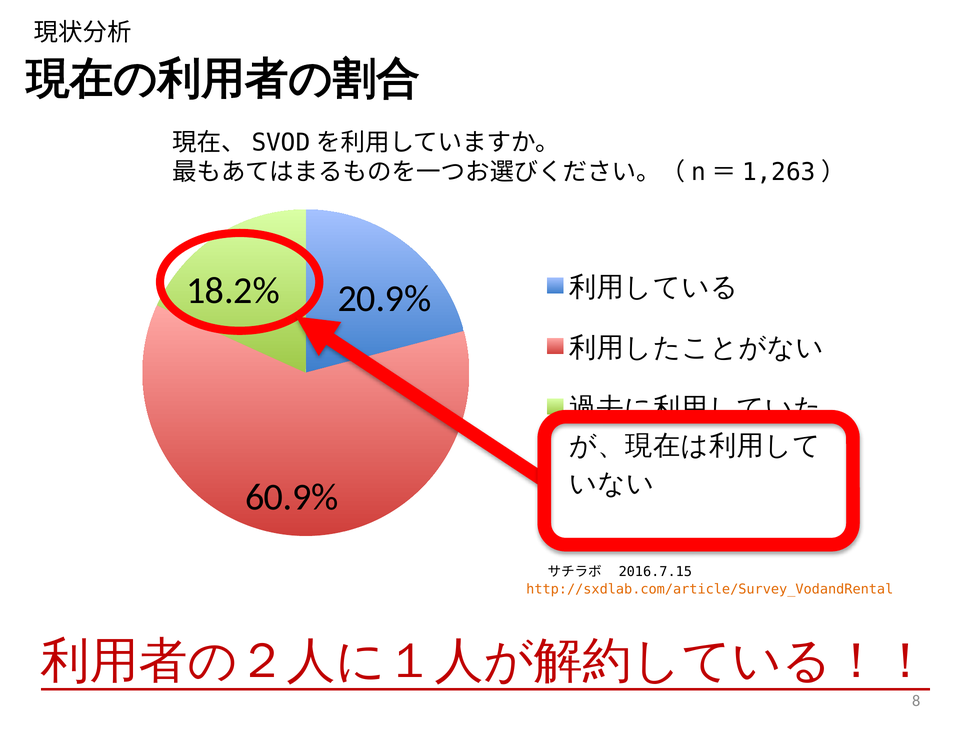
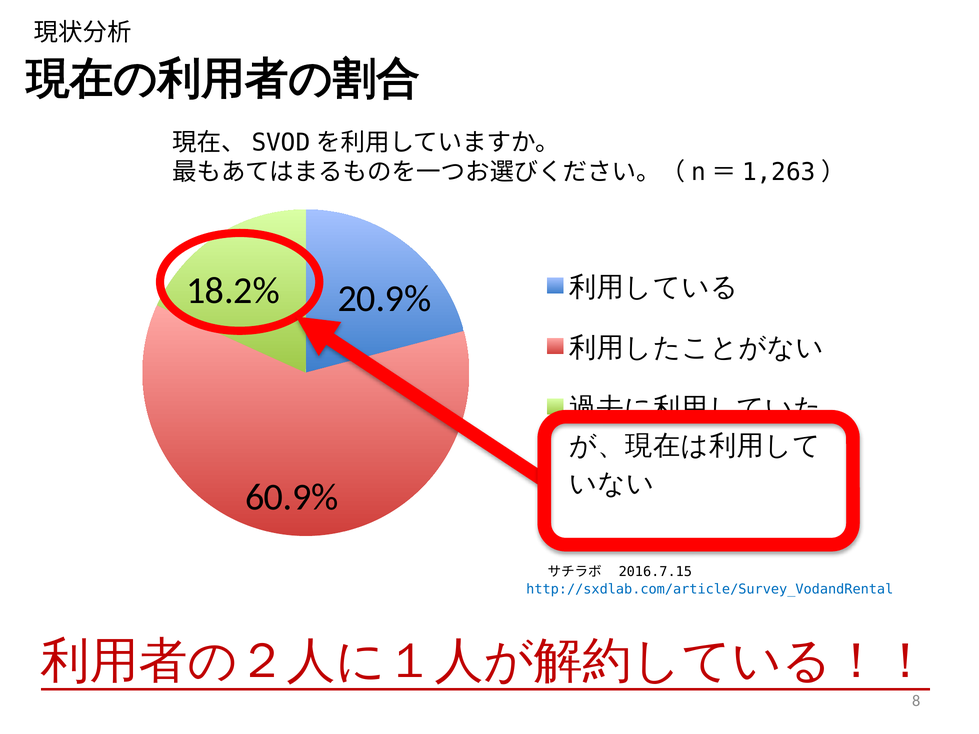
http://sxdlab.com/article/Survey_VodandRental colour: orange -> blue (710, 589)
